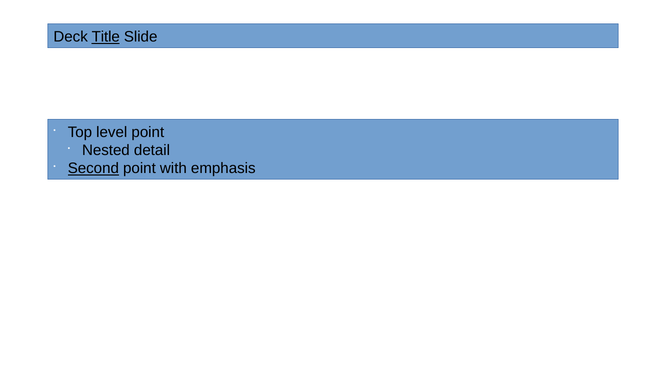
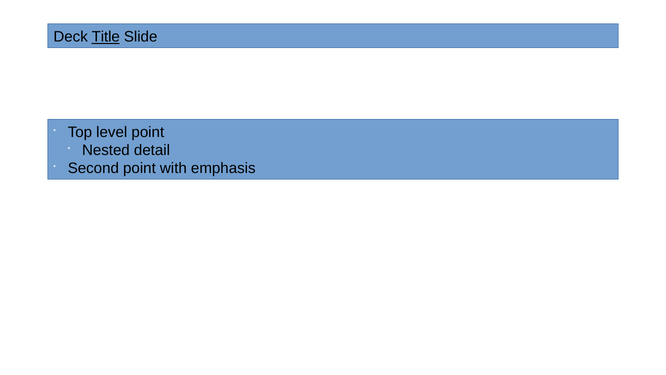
Second underline: present -> none (93, 168)
